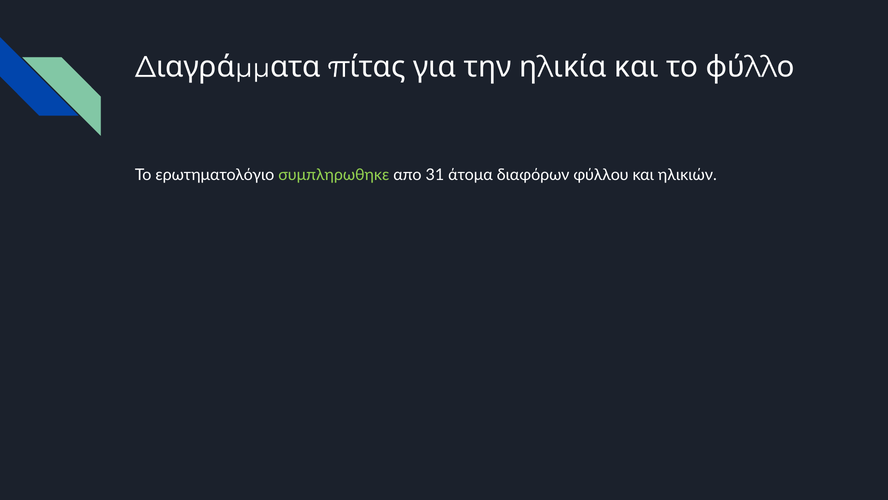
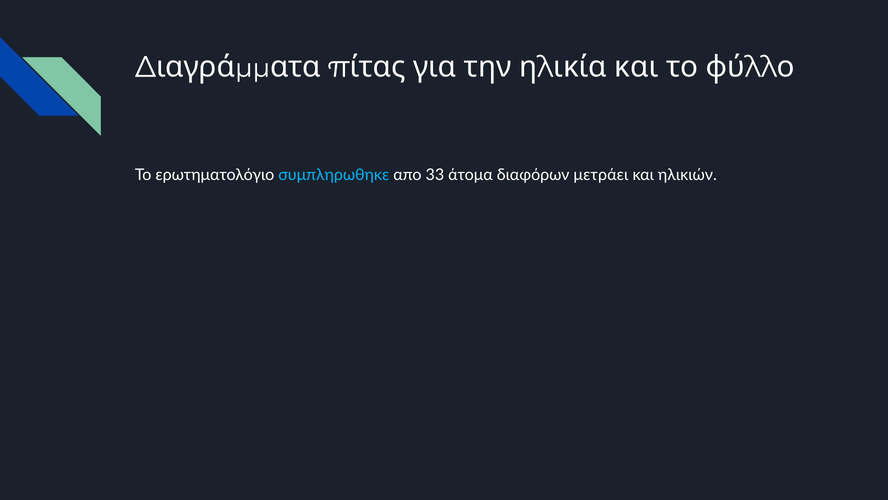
συμπληρωθηκε colour: light green -> light blue (334, 175)
31: 31 -> 33 (435, 175)
φύλλου: φύλλου -> μετράει (601, 175)
